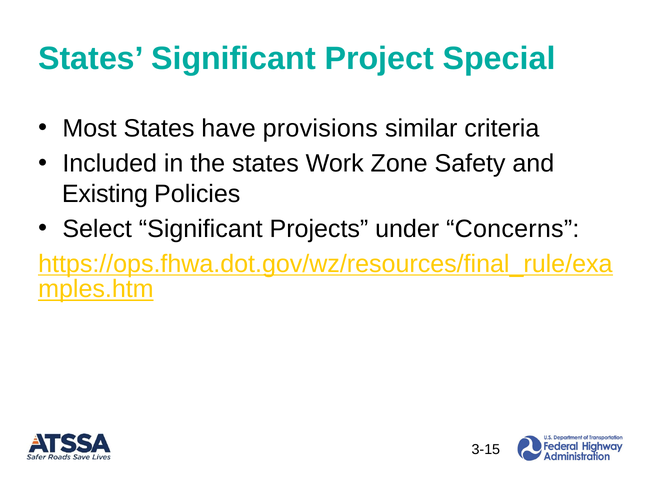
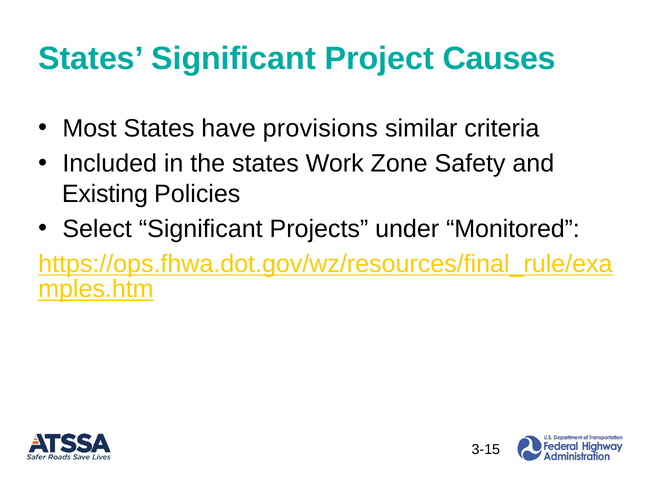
Special: Special -> Causes (499, 59)
Concerns: Concerns -> Monitored (513, 229)
